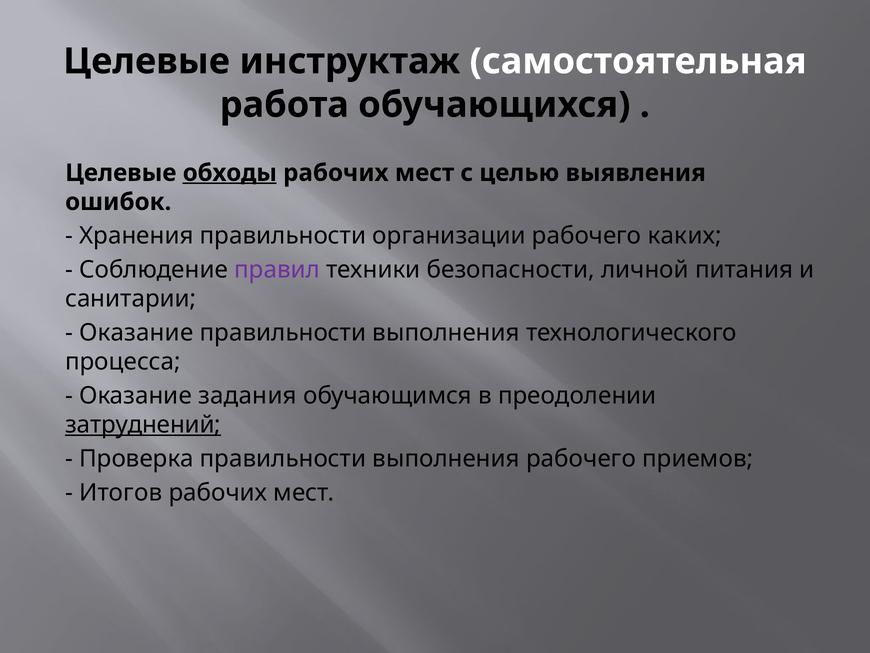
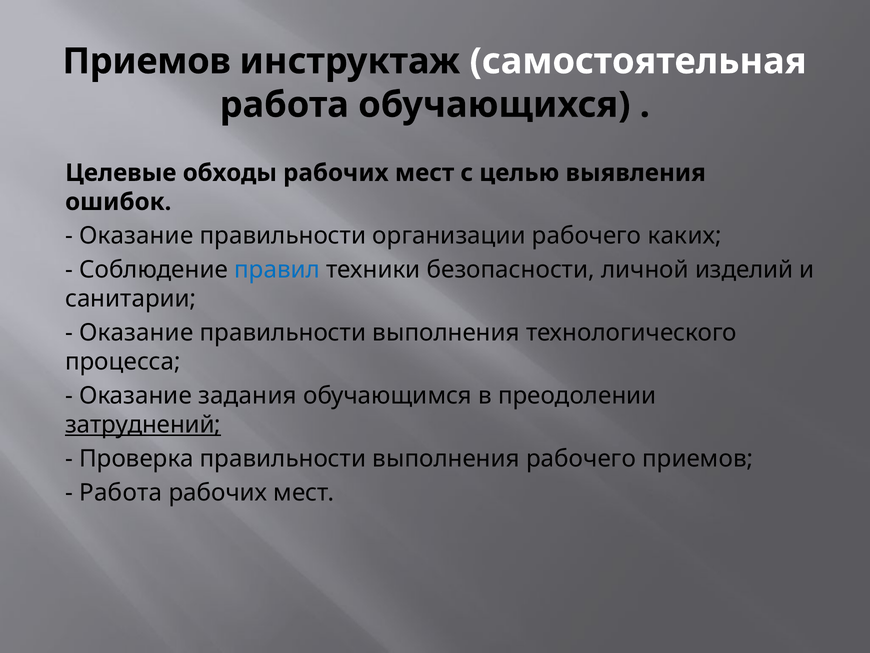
Целевые: Целевые -> Приемов (147, 61)
обходы underline: present -> none (230, 173)
Хранения: Хранения -> Оказание (136, 236)
правил colour: purple -> blue (277, 270)
питания: питания -> изделий (744, 270)
Итогов: Итогов -> Работа (121, 492)
